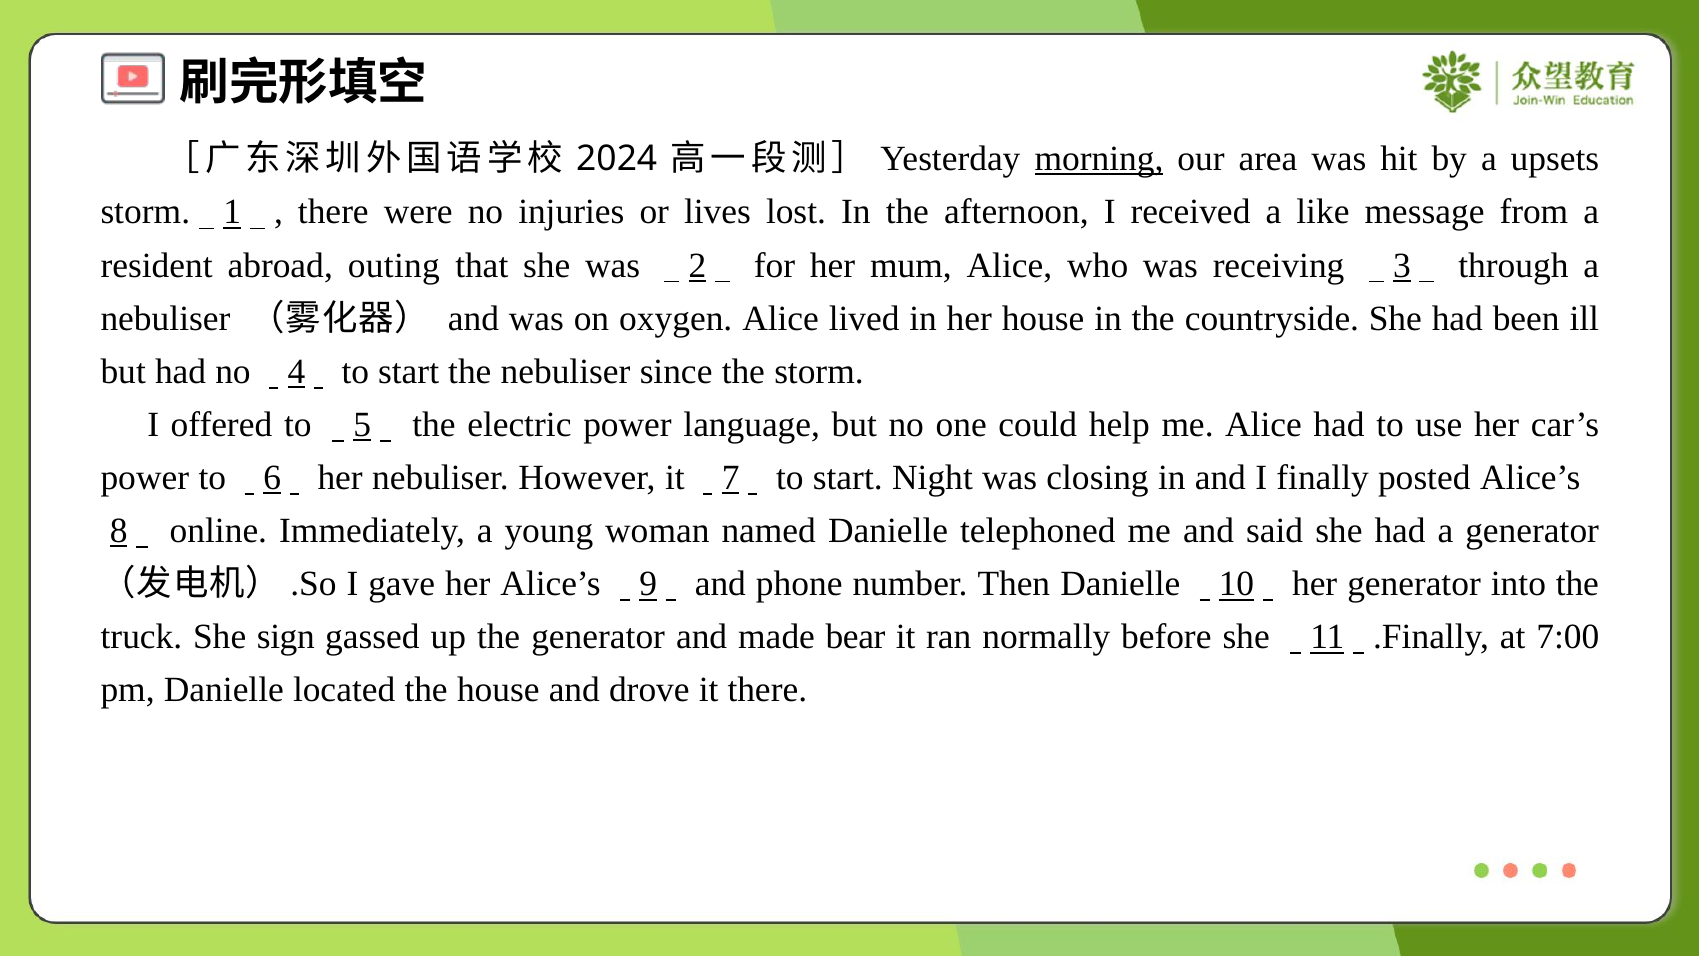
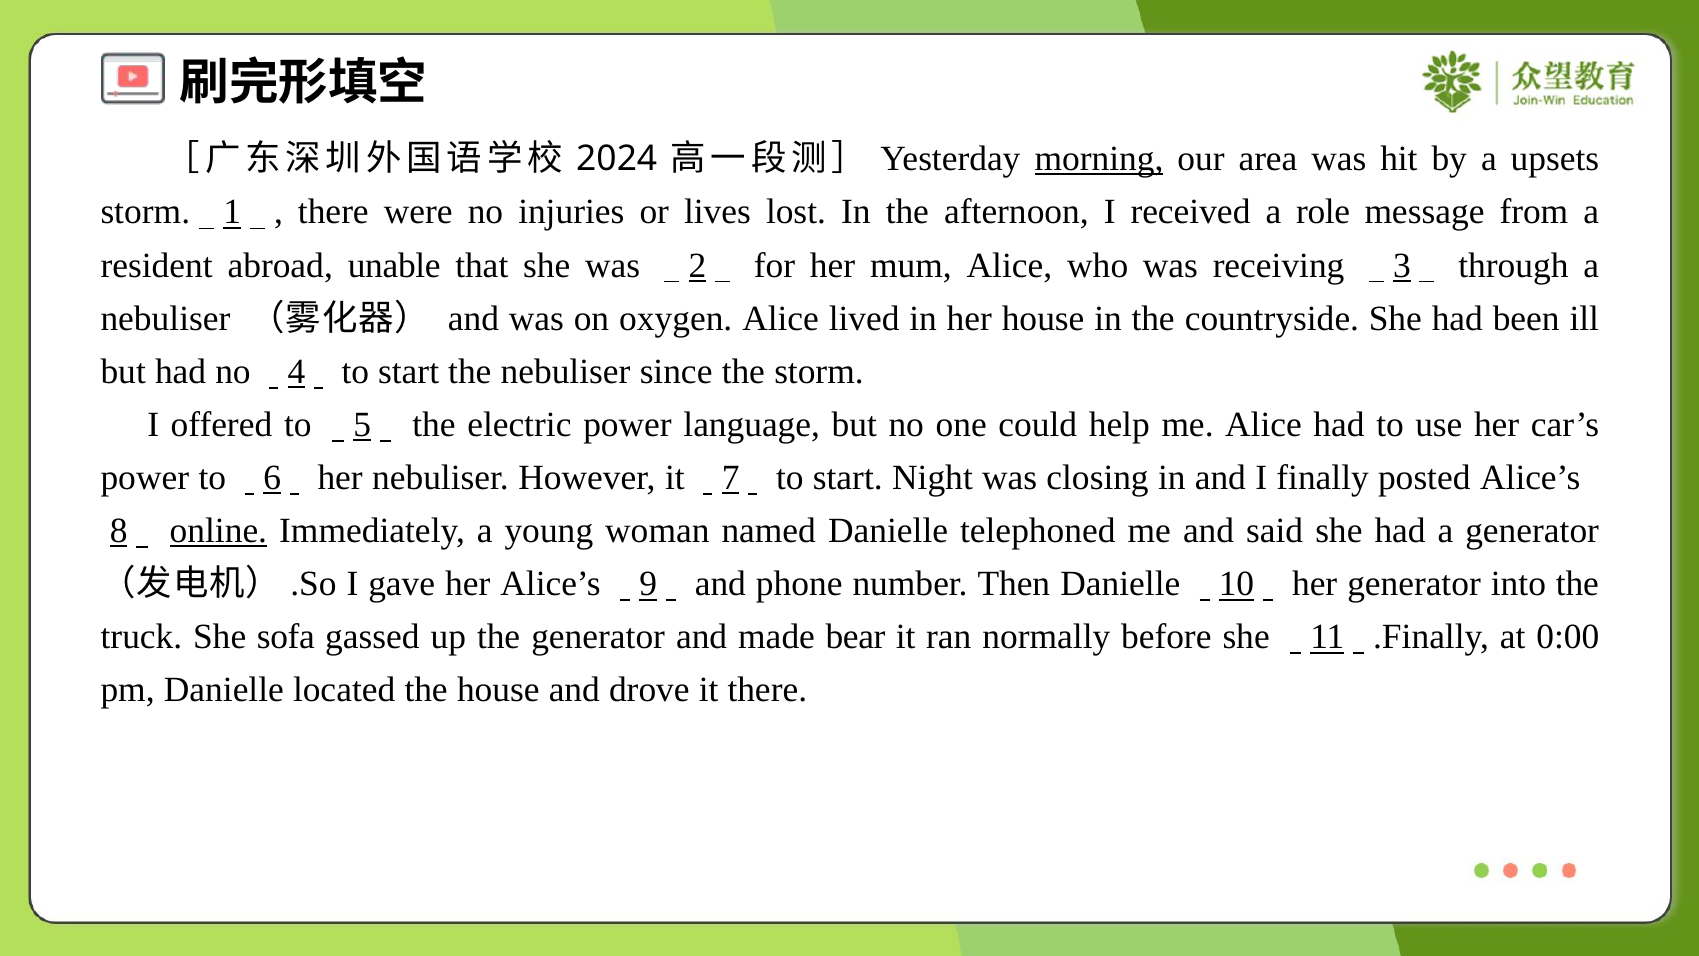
like: like -> role (1323, 212)
outing: outing -> unable (394, 265)
online underline: none -> present (218, 531)
sign: sign -> sofa (286, 637)
7:00: 7:00 -> 0:00 (1568, 637)
